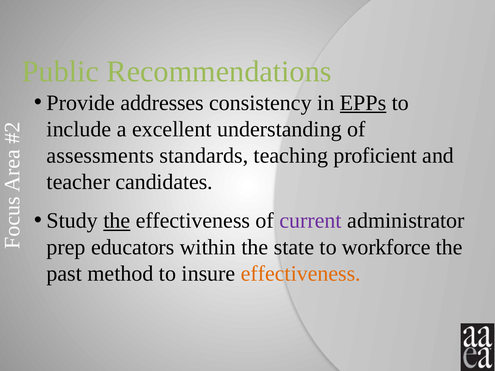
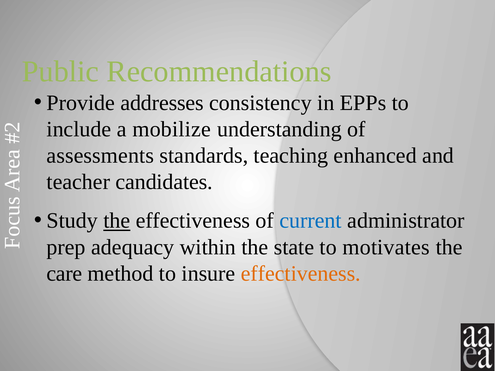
EPPs underline: present -> none (363, 103)
excellent: excellent -> mobilize (172, 129)
proficient: proficient -> enhanced (375, 156)
current colour: purple -> blue (311, 221)
educators: educators -> adequacy (133, 247)
workforce: workforce -> motivates (386, 247)
past: past -> care (64, 274)
